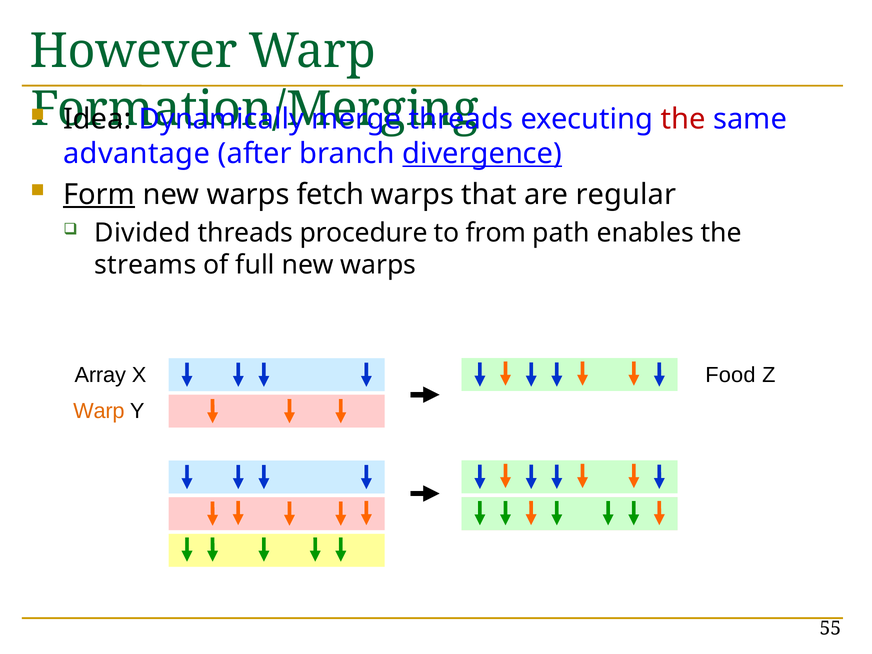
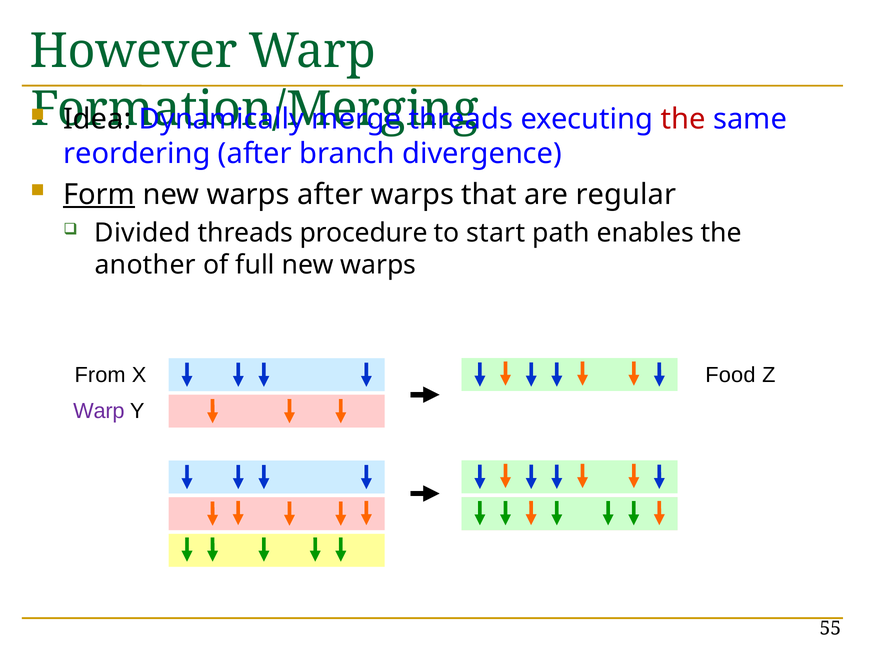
advantage: advantage -> reordering (137, 154)
divergence underline: present -> none (482, 154)
warps fetch: fetch -> after (330, 194)
from: from -> start (496, 233)
streams: streams -> another (145, 265)
Array: Array -> From (100, 375)
Warp colour: orange -> purple (99, 411)
